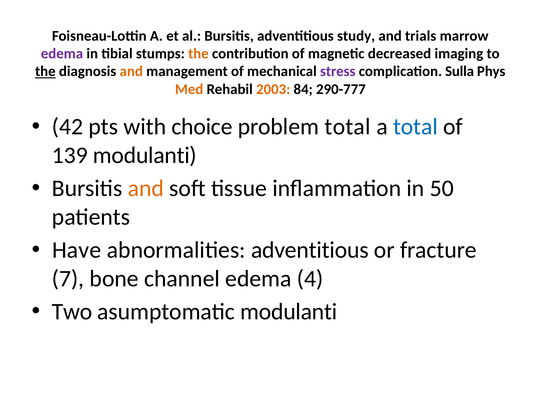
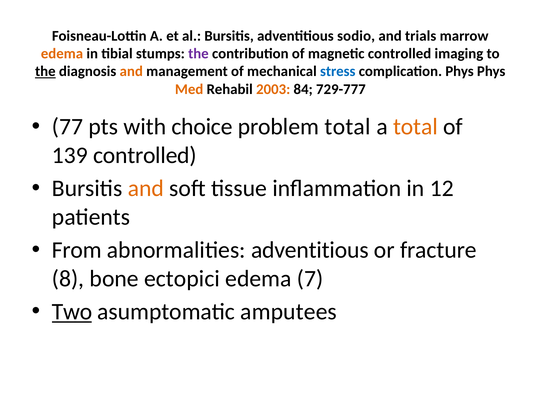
study: study -> sodio (356, 36)
edema colour: purple -> orange (62, 54)
the colour: orange -> purple (198, 54)
magnetic decreased: decreased -> controlled (400, 54)
stress colour: purple -> blue (338, 71)
complication Sulla: Sulla -> Phys (460, 71)
290-777: 290-777 -> 729-777 (341, 89)
42: 42 -> 77 (68, 127)
total colour: blue -> orange (415, 127)
139 modulanti: modulanti -> controlled (145, 155)
50: 50 -> 12 (442, 188)
Have: Have -> From (77, 250)
7: 7 -> 8 (68, 278)
channel: channel -> ectopici (182, 278)
4: 4 -> 7 (310, 278)
Two underline: none -> present (72, 312)
asumptomatic modulanti: modulanti -> amputees (289, 312)
